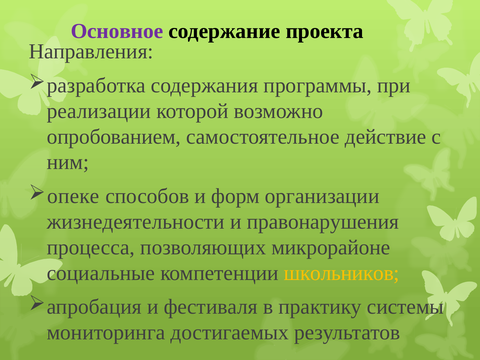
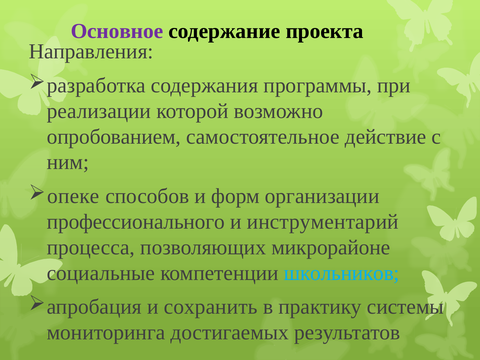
жизнедеятельности: жизнедеятельности -> профессионального (136, 222)
правонарушения: правонарушения -> инструментарий (323, 222)
школьников colour: yellow -> light blue (342, 273)
фестиваля: фестиваля -> сохранить (211, 307)
